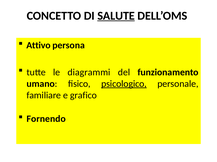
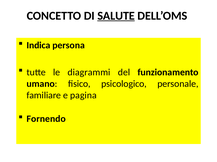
Attivo: Attivo -> Indica (38, 46)
psicologico underline: present -> none (124, 84)
grafico: grafico -> pagina (83, 96)
